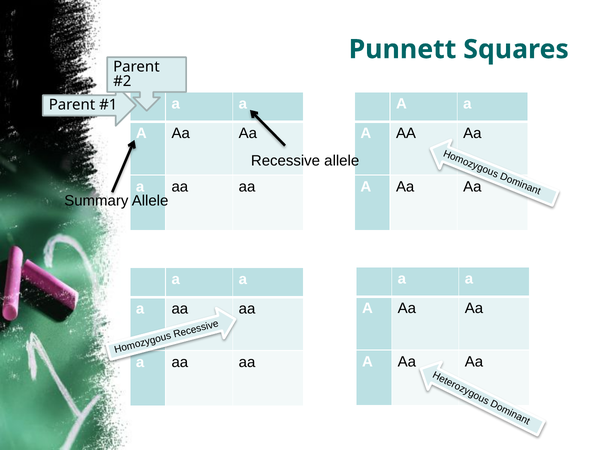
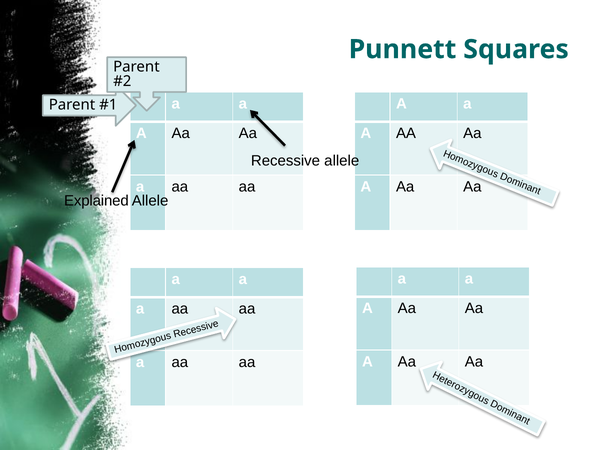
Summary: Summary -> Explained (96, 201)
